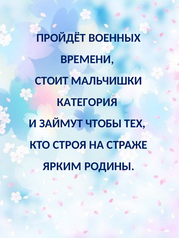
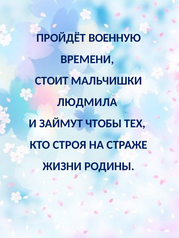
ВОЕННЫХ: ВОЕННЫХ -> ВОЕННУЮ (115, 38)
КАТЕГОРИЯ: КАТЕГОРИЯ -> ЛЮДМИЛА (87, 102)
ЯРКИМ: ЯРКИМ -> ЖИЗНИ (62, 167)
